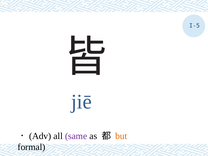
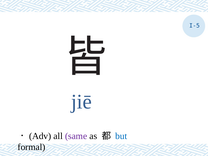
but colour: orange -> blue (121, 136)
